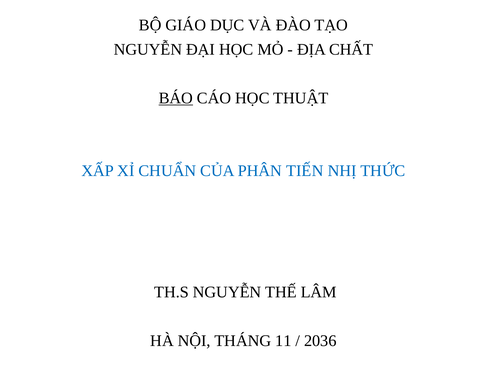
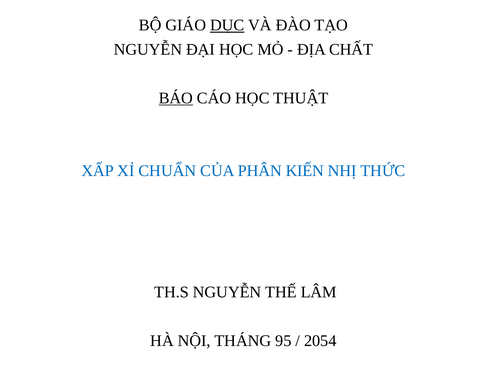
DỤC underline: none -> present (227, 25)
TIẾN: TIẾN -> KIẾN (305, 171)
11: 11 -> 95 (283, 341)
2036: 2036 -> 2054 (320, 341)
